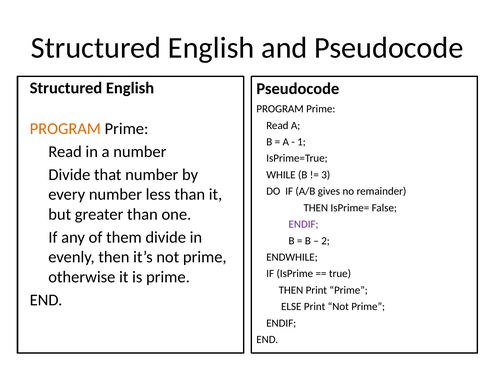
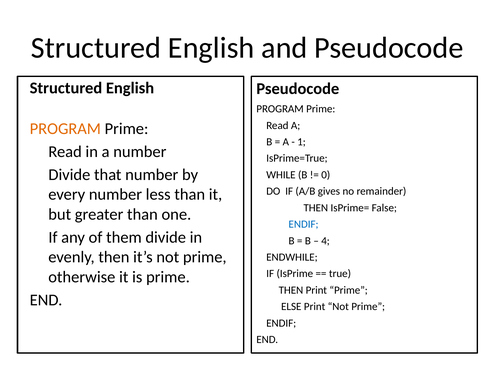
3: 3 -> 0 (326, 175)
ENDIF colour: purple -> blue (304, 224)
2: 2 -> 4 (326, 241)
